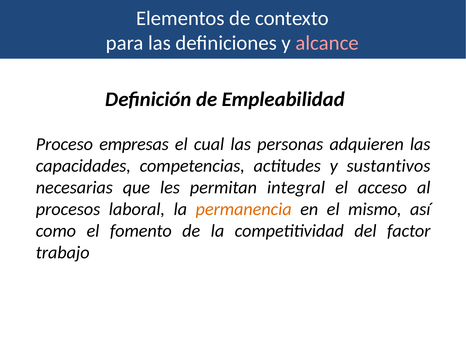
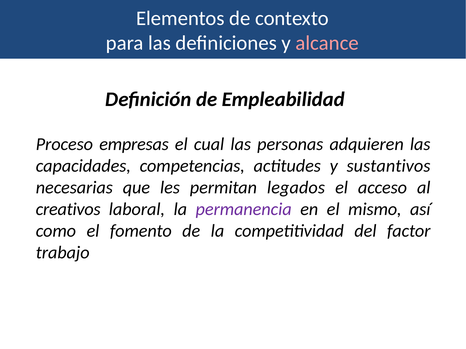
integral: integral -> legados (296, 188)
procesos: procesos -> creativos (68, 209)
permanencia colour: orange -> purple (244, 209)
